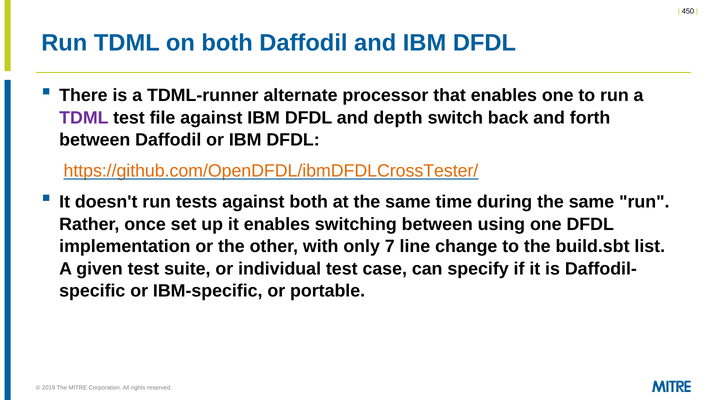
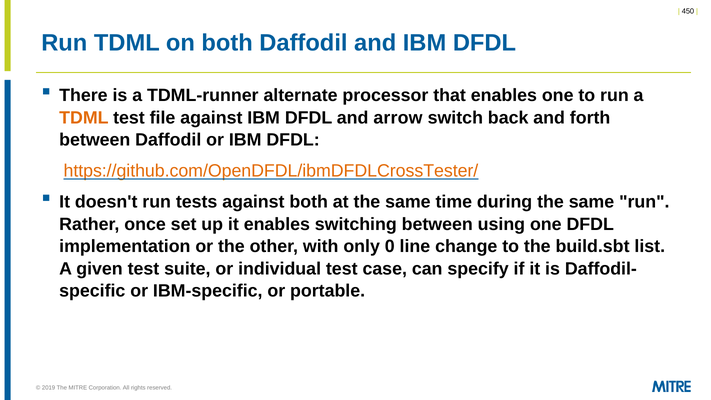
TDML colour: purple -> orange (84, 118)
depth: depth -> arrow (398, 118)
7: 7 -> 0 (390, 246)
